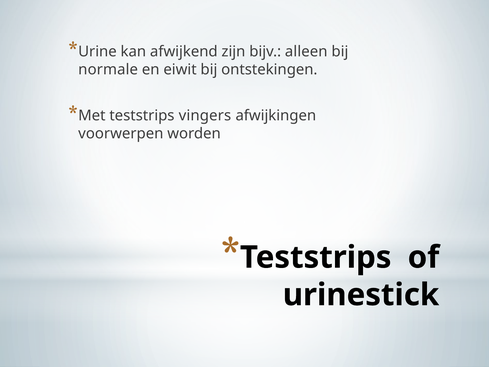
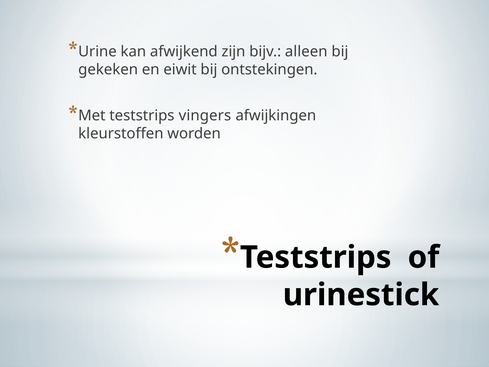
normale: normale -> gekeken (108, 69)
voorwerpen: voorwerpen -> kleurstoffen (121, 133)
